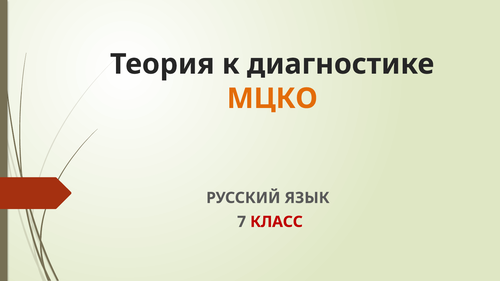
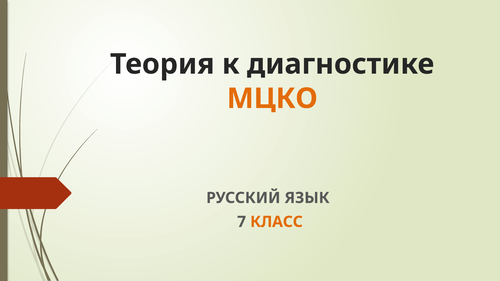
КЛАСС colour: red -> orange (276, 222)
